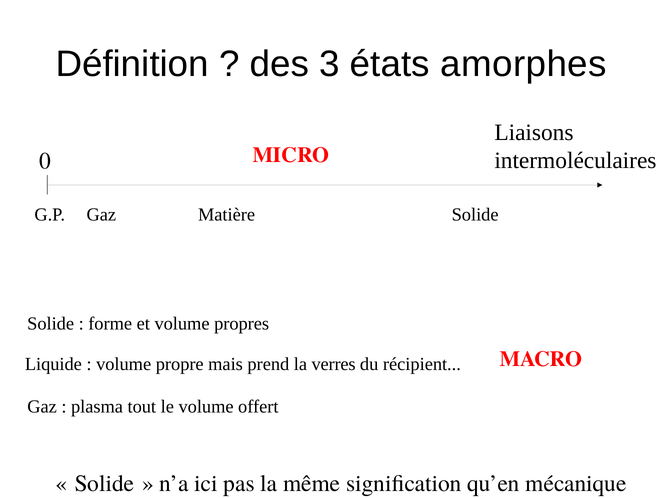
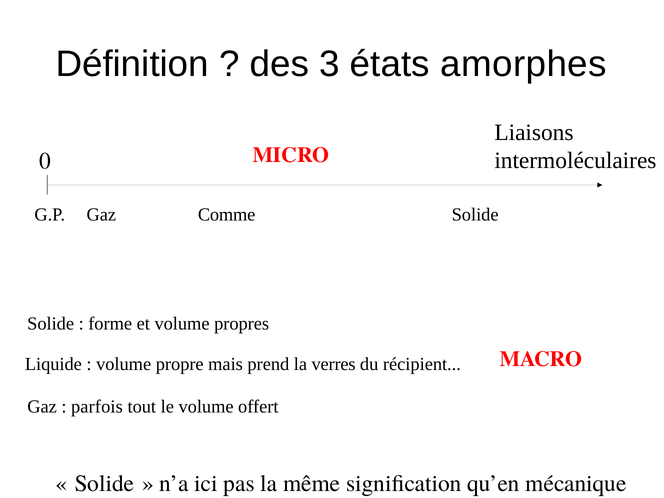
Matière: Matière -> Comme (227, 215)
plasma: plasma -> parfois (97, 407)
